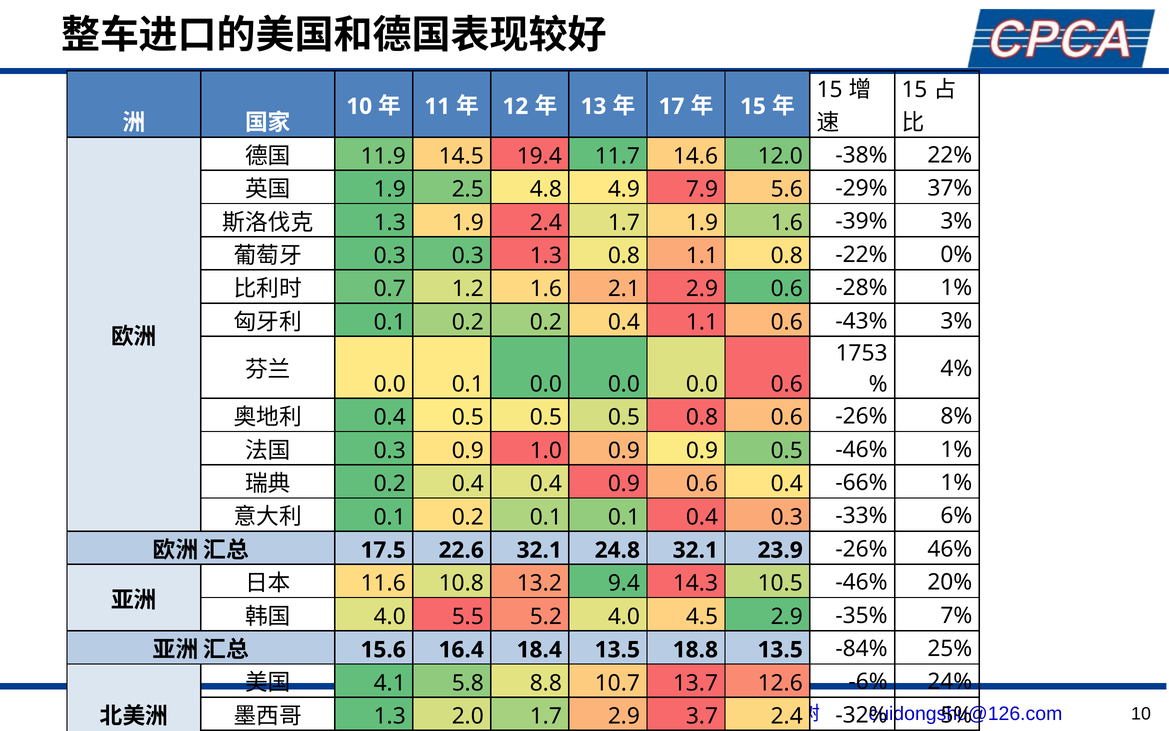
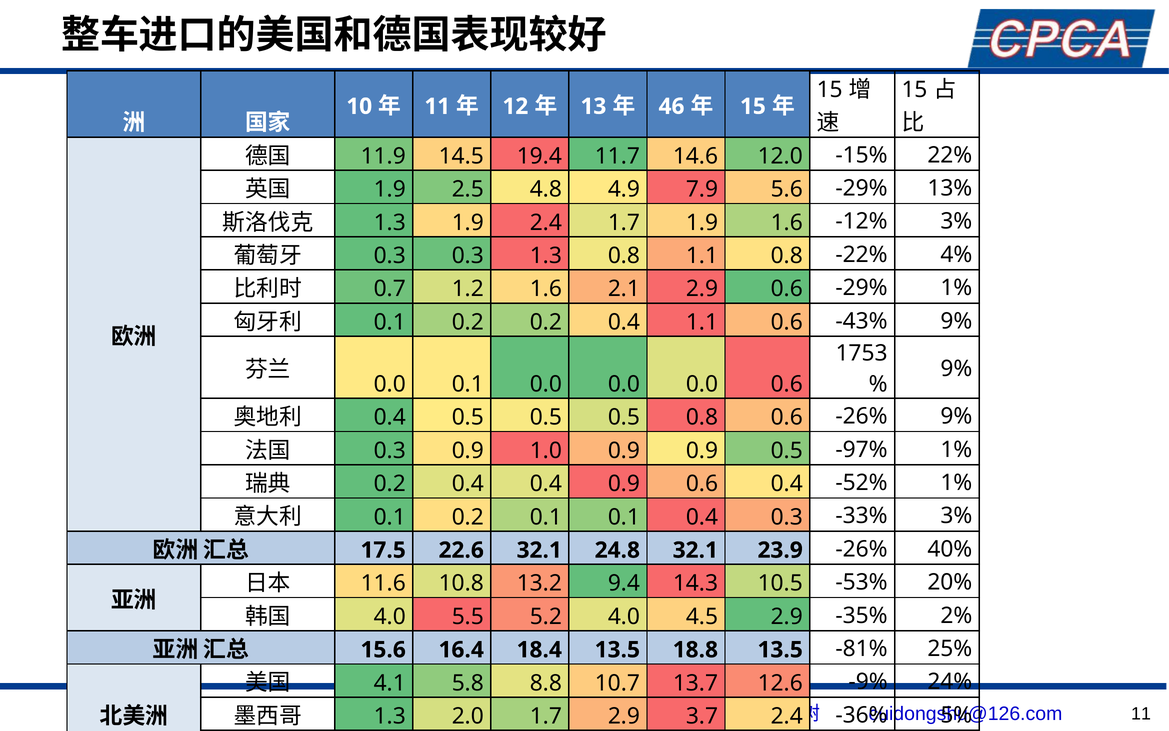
17: 17 -> 46 (672, 106)
-38%: -38% -> -15% (862, 155)
37%: 37% -> 13% (950, 188)
-39%: -39% -> -12% (862, 221)
0%: 0% -> 4% (956, 255)
-28%: -28% -> -29% (862, 288)
-43% 3%: 3% -> 9% (956, 321)
4%: 4% -> 9% (956, 369)
-26% 8%: 8% -> 9% (956, 416)
-46%: -46% -> -97% (862, 449)
-66%: -66% -> -52% (862, 482)
-33% 6%: 6% -> 3% (956, 516)
46%: 46% -> 40% (950, 549)
-46%: -46% -> -53% (862, 582)
7%: 7% -> 2% (956, 615)
-84%: -84% -> -81% (862, 648)
-6%: -6% -> -9% (868, 682)
10: 10 -> 11 (1141, 714)
-32%: -32% -> -36% (862, 715)
